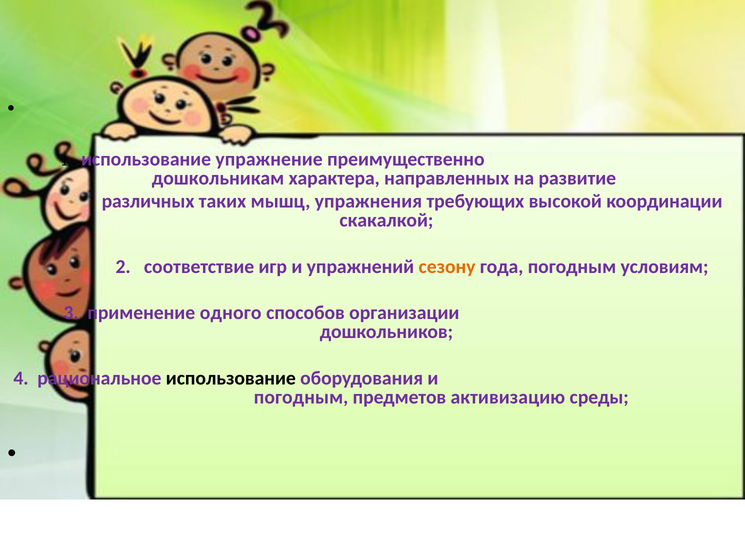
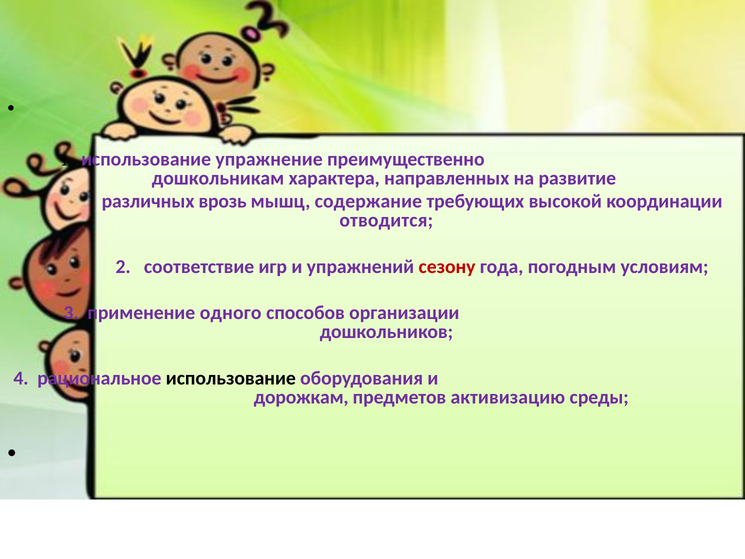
таких: таких -> врозь (223, 201)
упражнения: упражнения -> содержание (368, 201)
скакалкой: скакалкой -> отводится (386, 220)
сезону colour: orange -> red (447, 267)
погодным: погодным -> дорожкам (301, 397)
